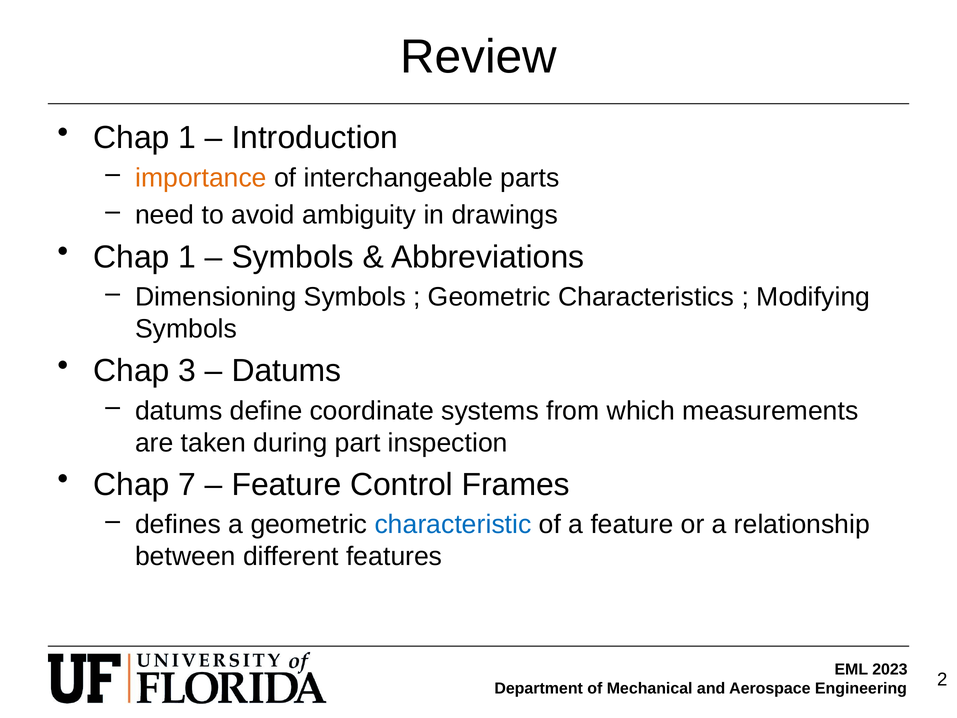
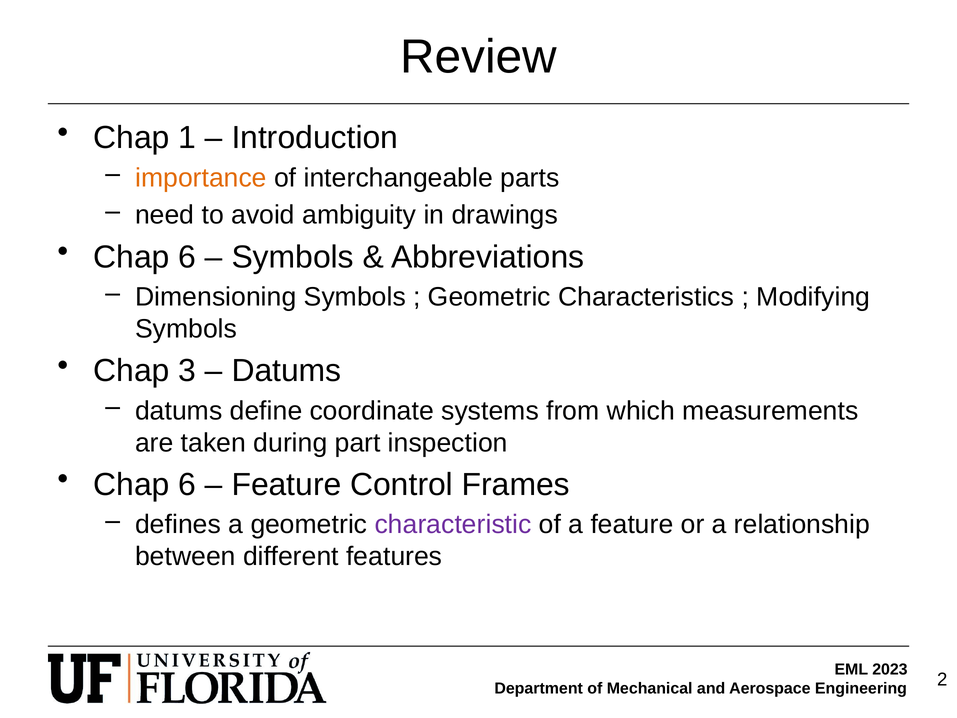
1: 1 -> 6 (187, 257)
7: 7 -> 6 (187, 484)
characteristic colour: blue -> purple (453, 525)
